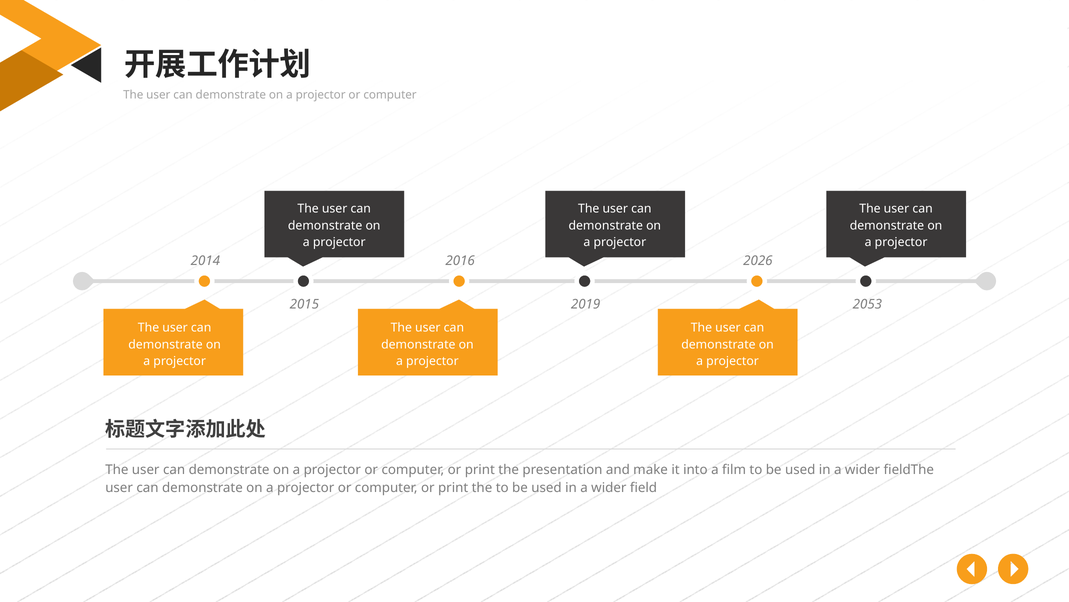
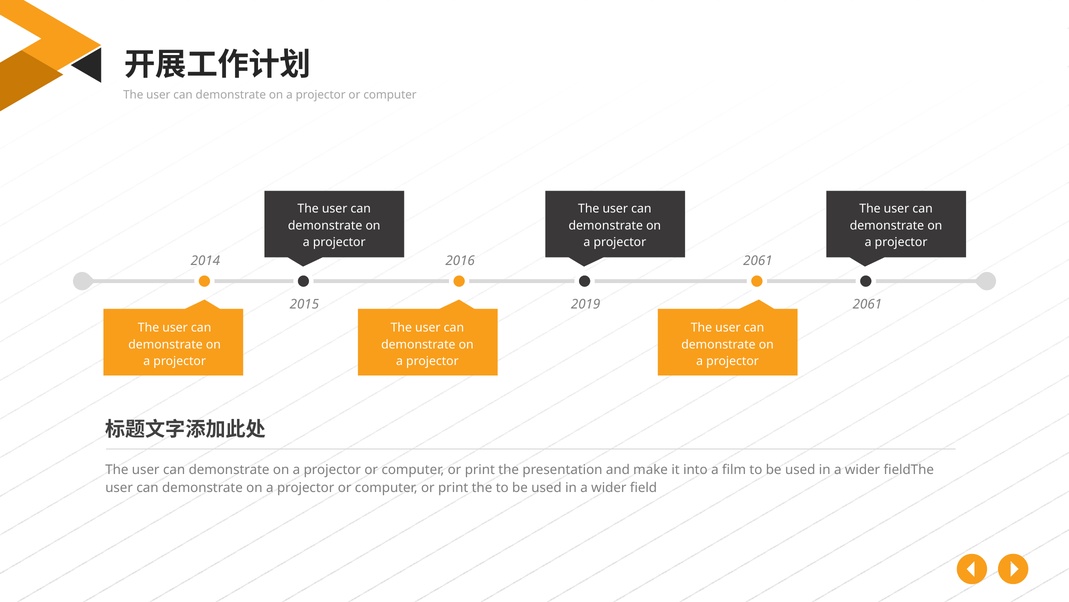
2016 2026: 2026 -> 2061 (758, 260)
2019 2053: 2053 -> 2061 (867, 304)
